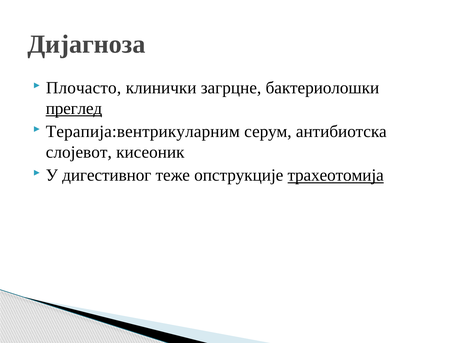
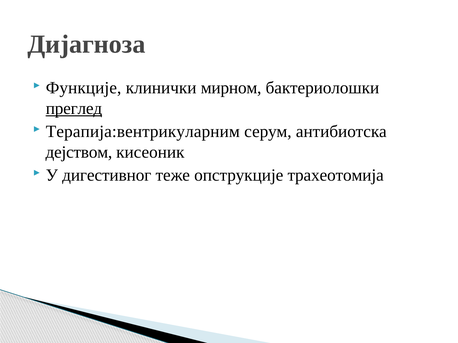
Плочасто: Плочасто -> Функције (84, 88)
загрцне: загрцне -> мирном (231, 88)
слојевот: слојевот -> дејством (79, 152)
трахеотомија underline: present -> none (336, 176)
